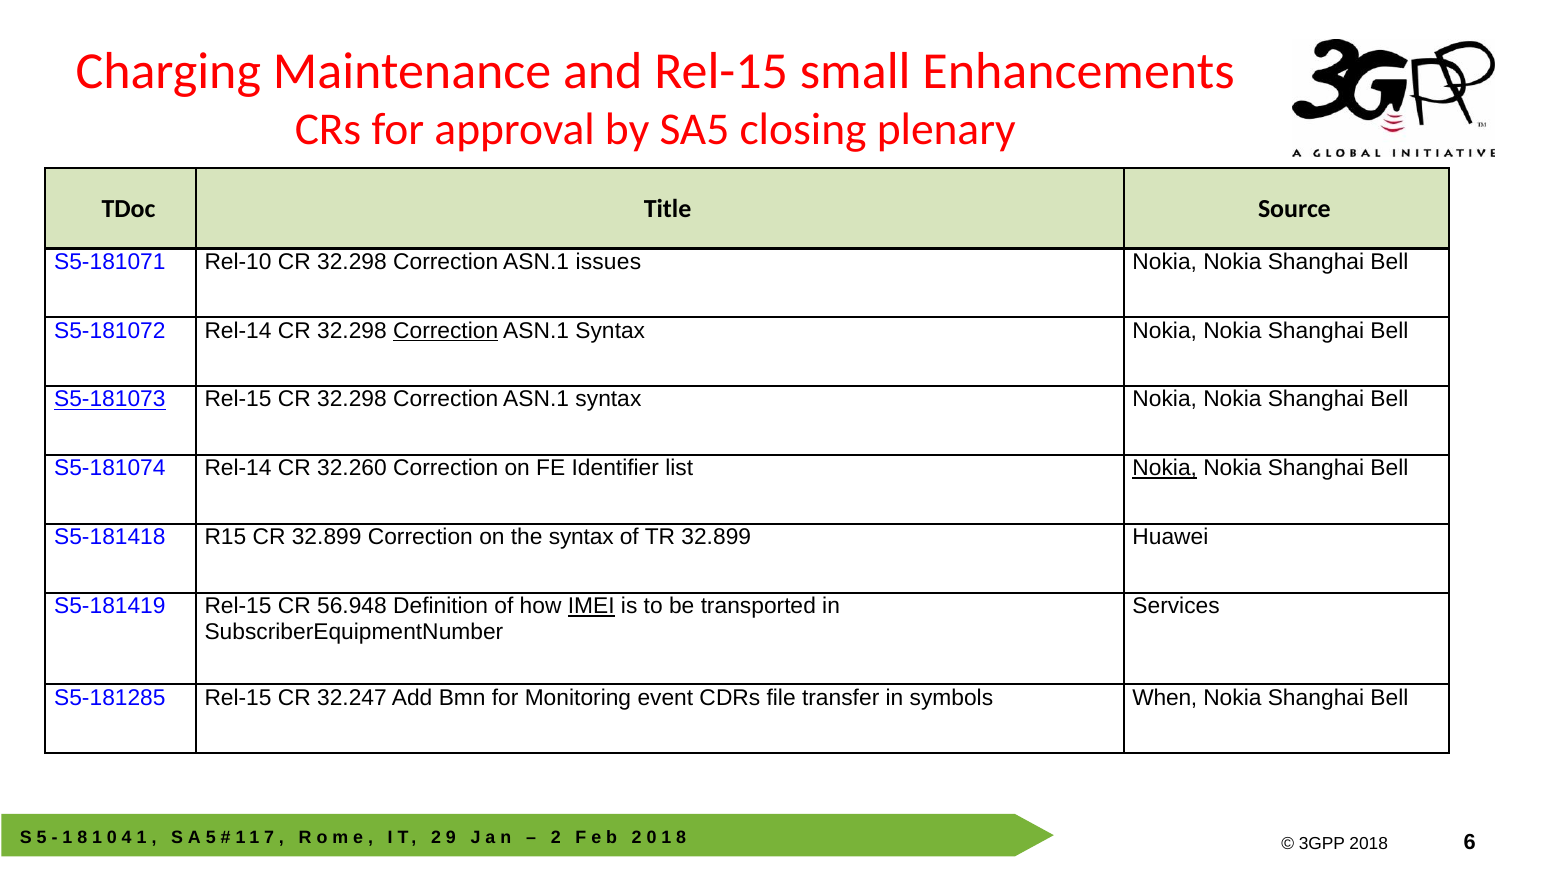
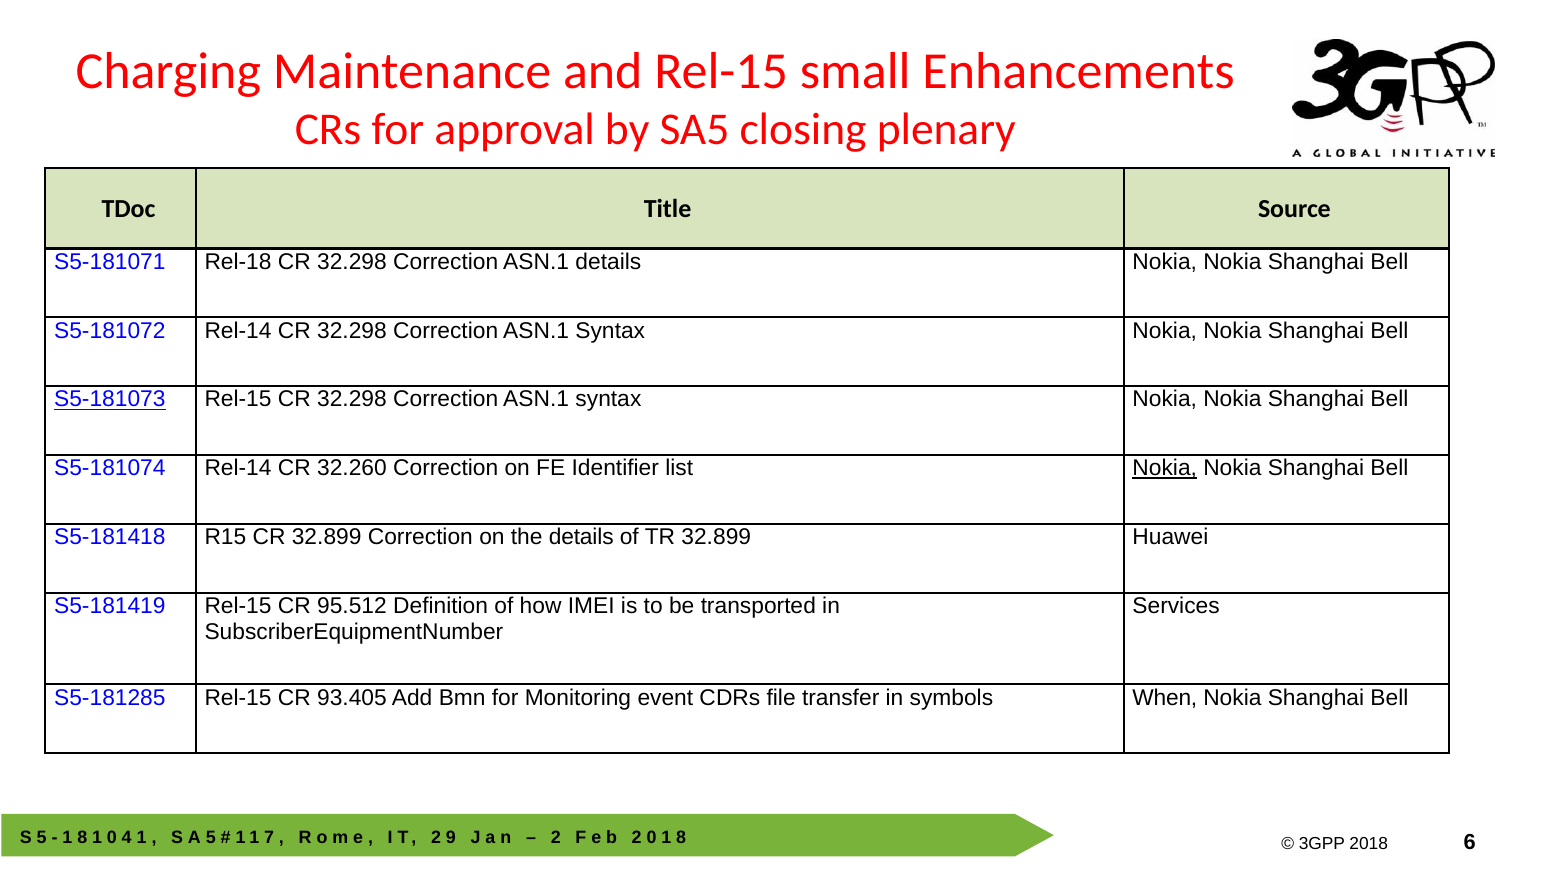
Rel-10: Rel-10 -> Rel-18 (238, 262)
ASN.1 issues: issues -> details (608, 262)
Correction underline: present -> none (446, 331)
the syntax: syntax -> details (581, 538)
56.948: 56.948 -> 95.512 (352, 607)
IMEI underline: present -> none (591, 607)
32.247: 32.247 -> 93.405 (352, 698)
